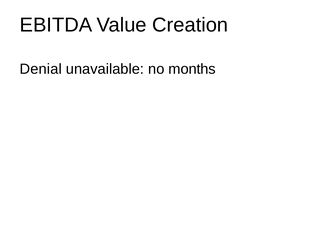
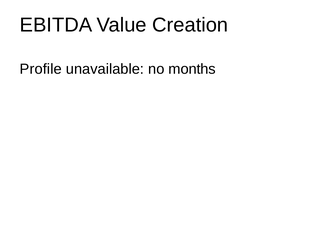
Denial: Denial -> Profile (41, 69)
